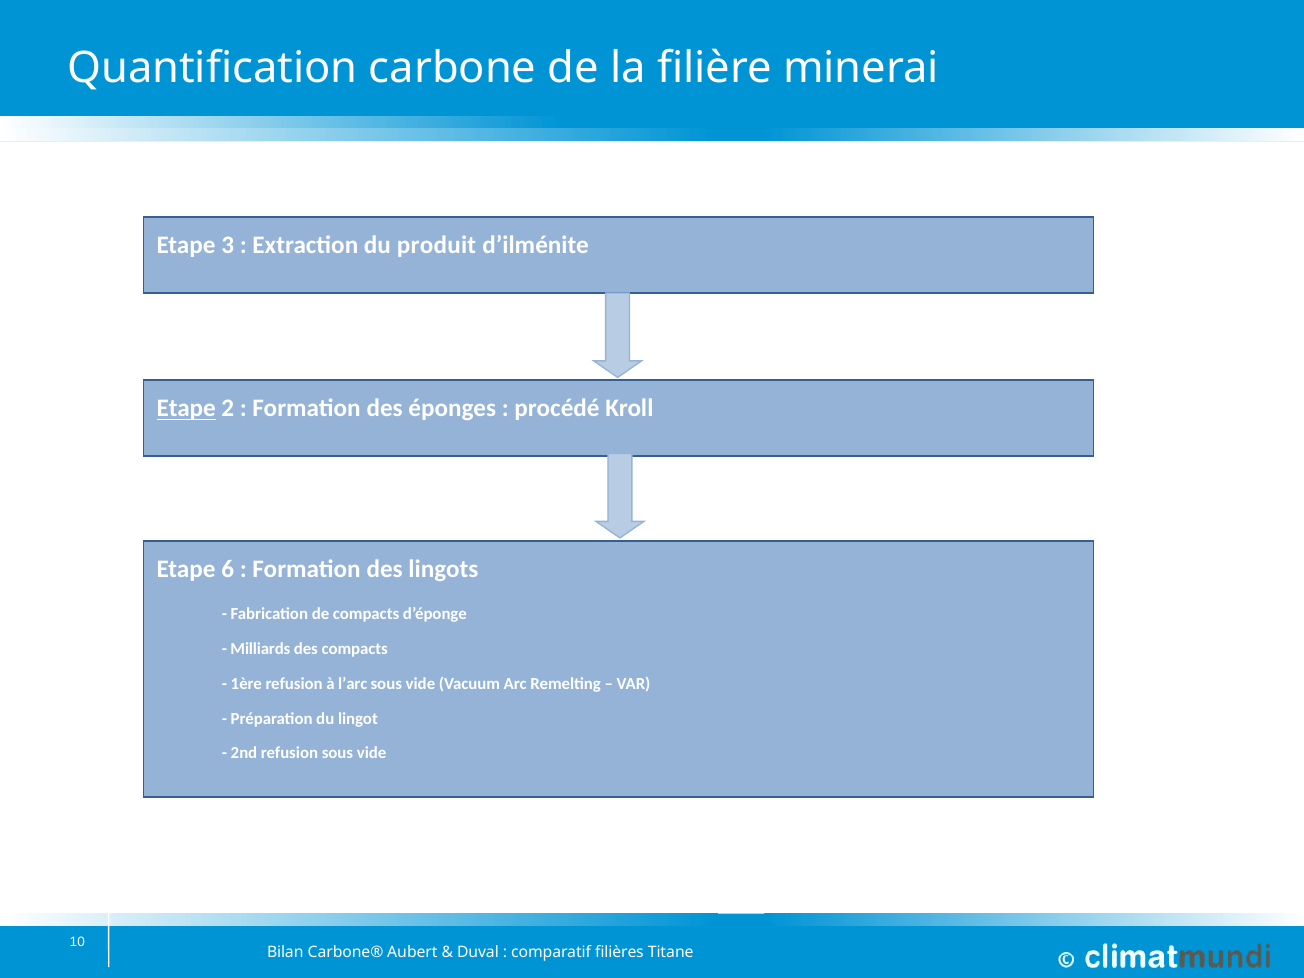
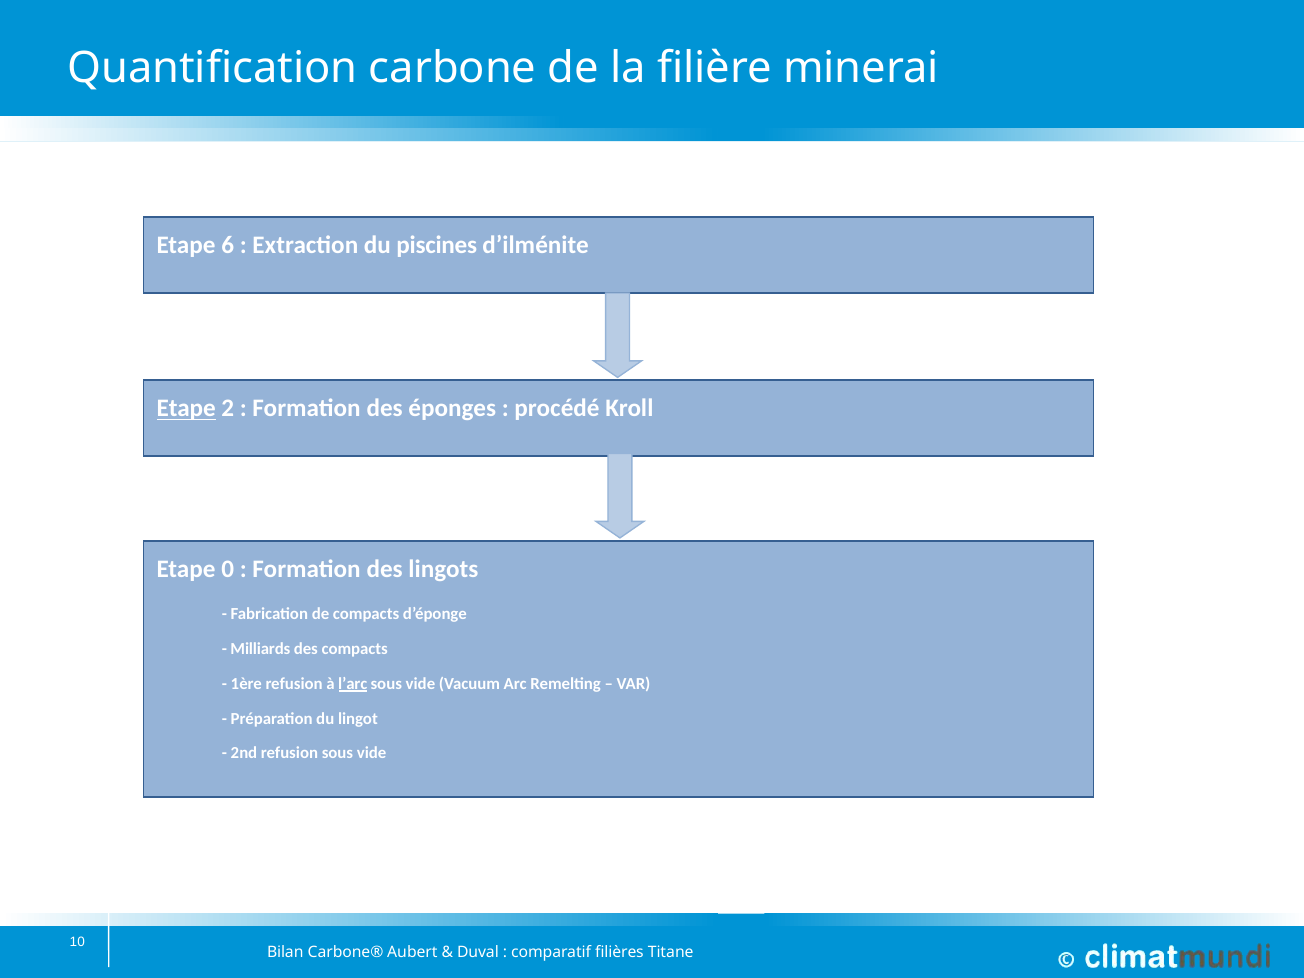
3: 3 -> 6 (228, 245)
produit: produit -> piscines (437, 245)
6: 6 -> 0 (228, 570)
l’arc underline: none -> present (353, 684)
